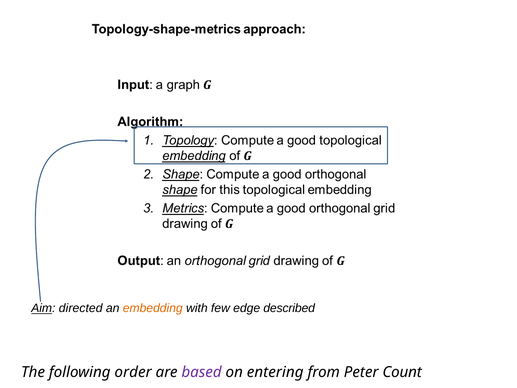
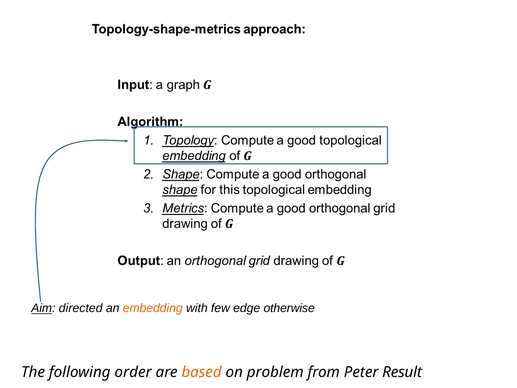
described: described -> otherwise (289, 308)
based colour: purple -> orange (202, 372)
entering: entering -> problem (275, 372)
Count: Count -> Result (402, 372)
